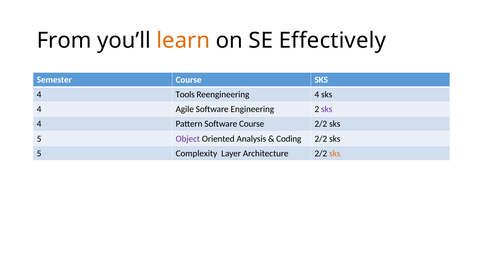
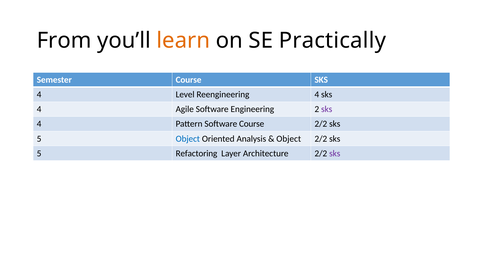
Effectively: Effectively -> Practically (332, 41)
Tools: Tools -> Level (185, 94)
Object colour: purple -> blue (188, 139)
Coding: Coding -> Object (289, 139)
Complexity: Complexity -> Refactoring (196, 153)
sks colour: orange -> purple (335, 153)
